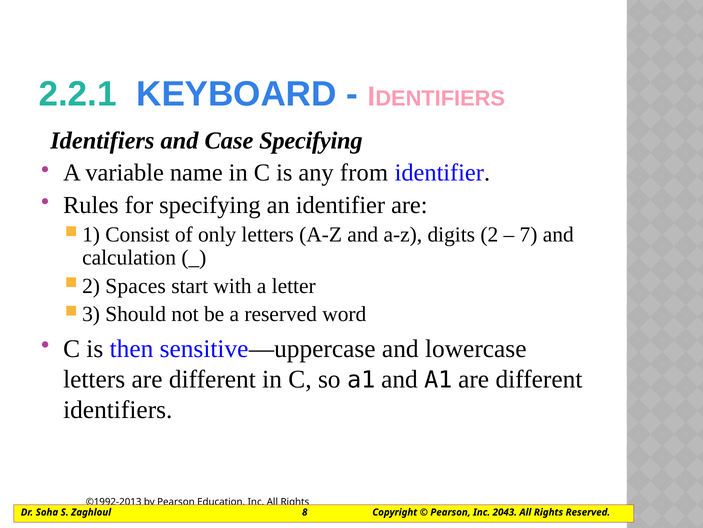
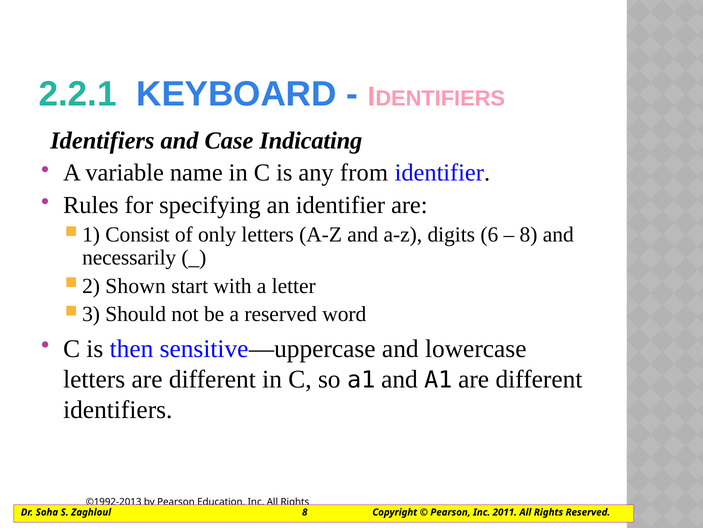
Case Specifying: Specifying -> Indicating (311, 140)
2: 2 -> 6 (489, 234)
7: 7 -> 8 (529, 234)
calculation: calculation -> necessarily (129, 258)
Spaces: Spaces -> Shown (136, 286)
2043: 2043 -> 2011 (505, 512)
